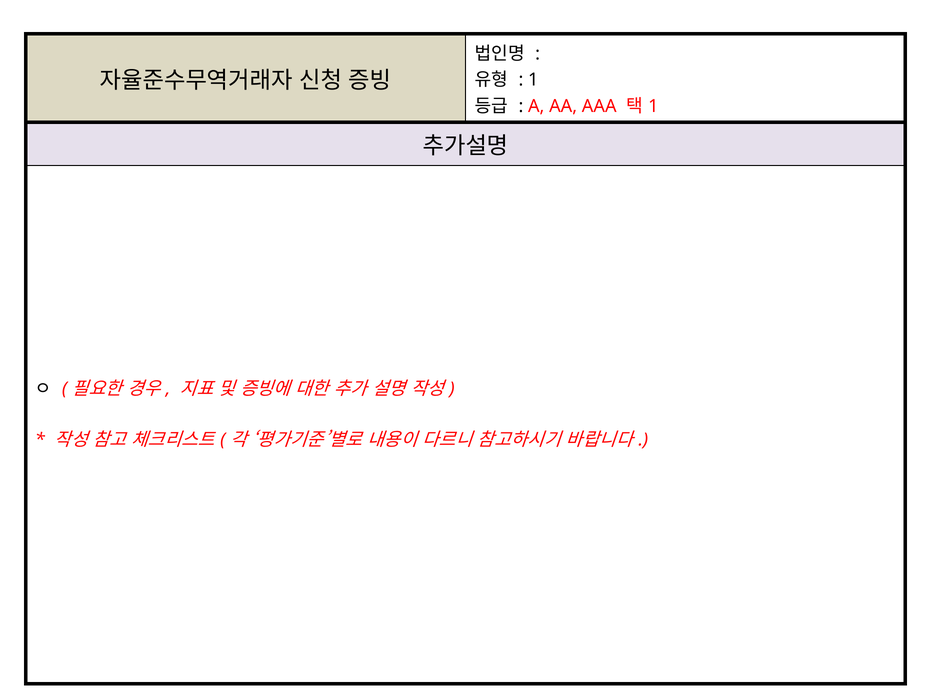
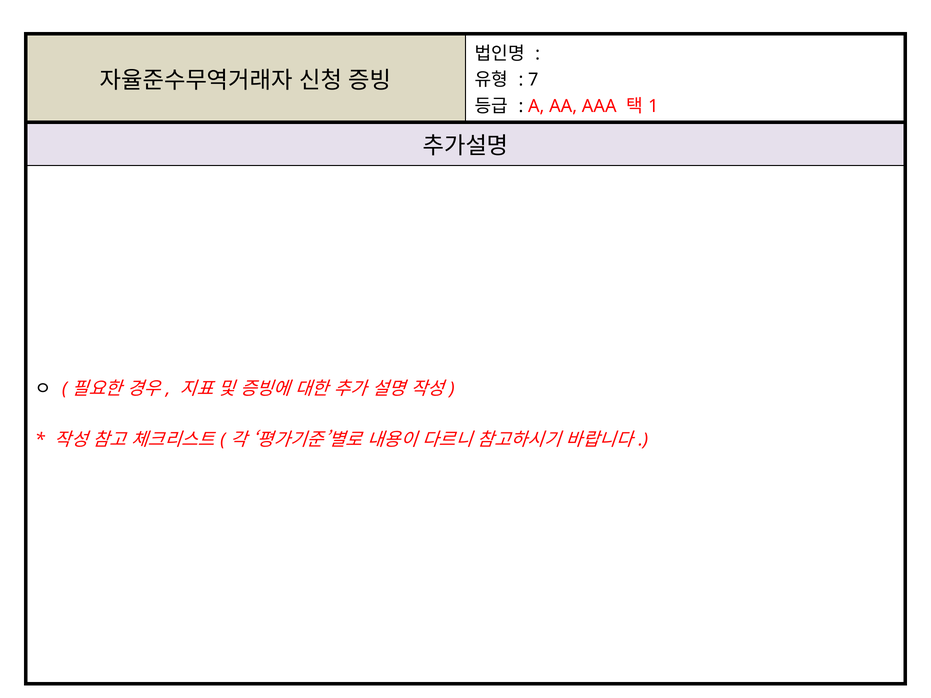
1: 1 -> 7 (533, 80)
